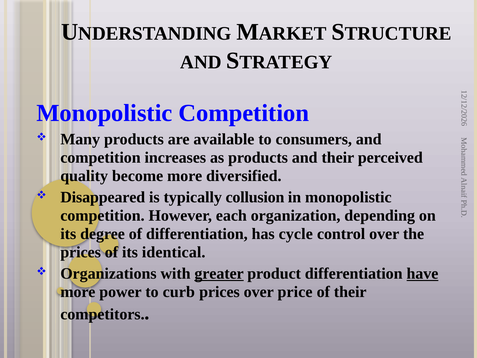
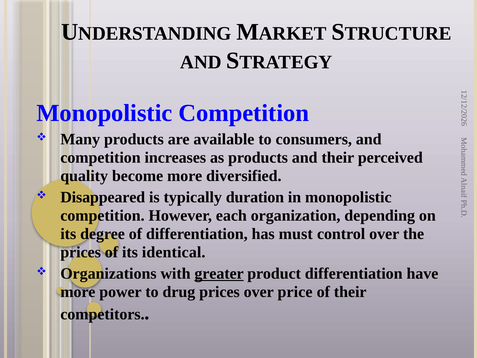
collusion: collusion -> duration (255, 197)
cycle: cycle -> must (296, 234)
have underline: present -> none (422, 274)
curb: curb -> drug (179, 292)
